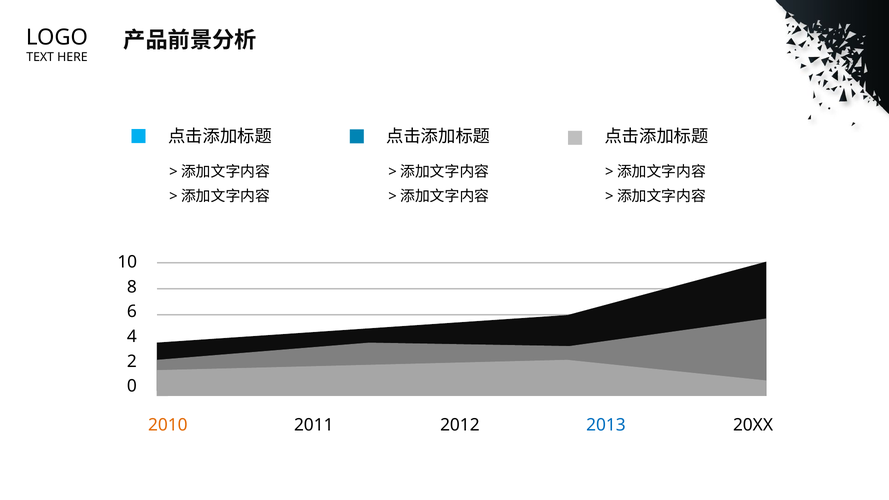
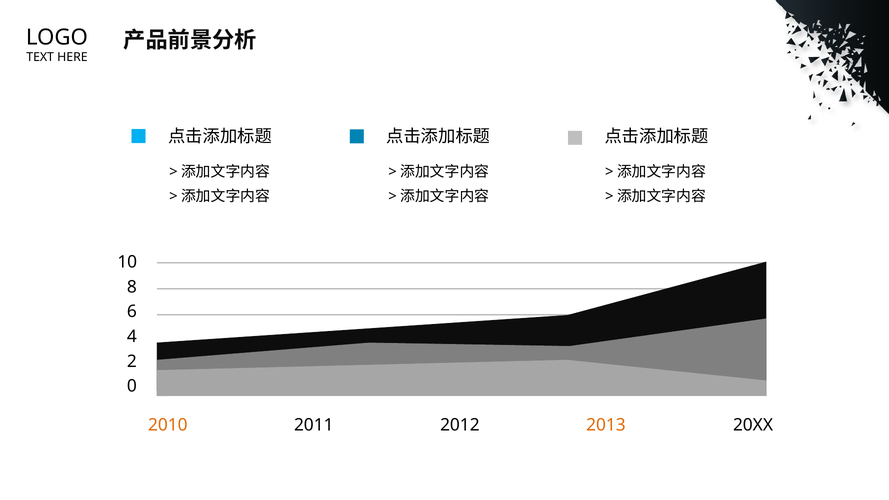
2013 colour: blue -> orange (606, 425)
